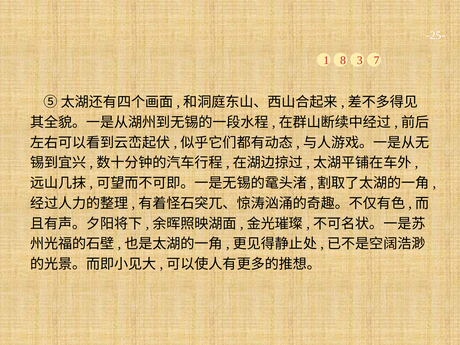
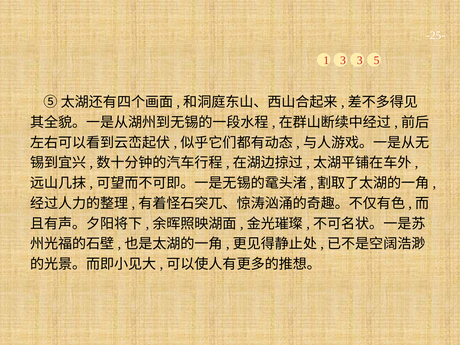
1 8: 8 -> 3 (343, 61)
7: 7 -> 5 (377, 61)
